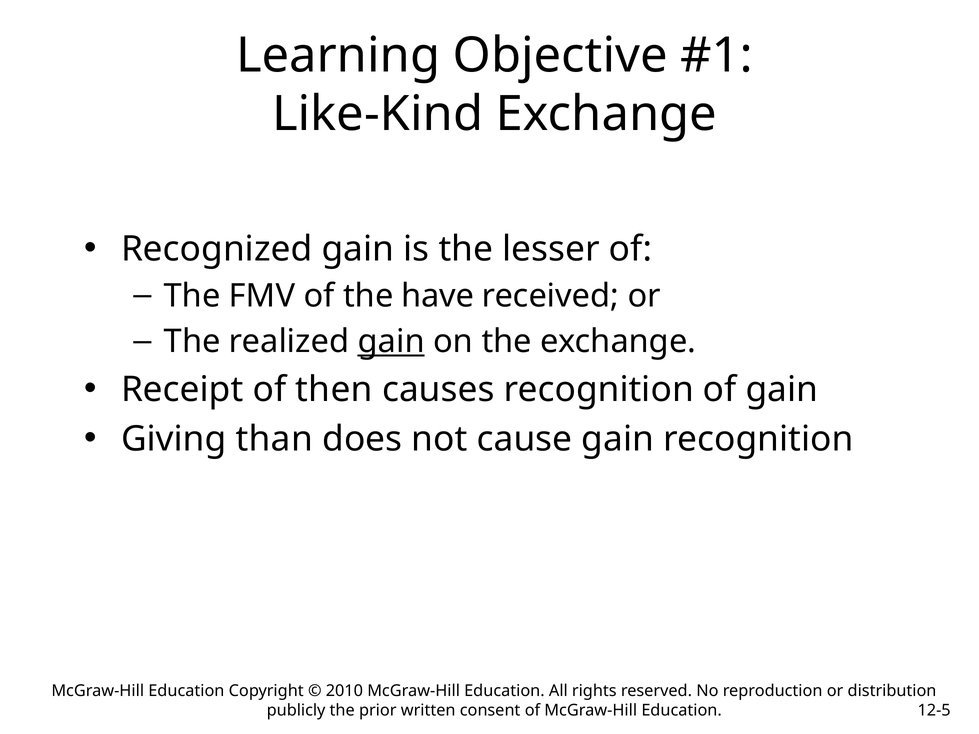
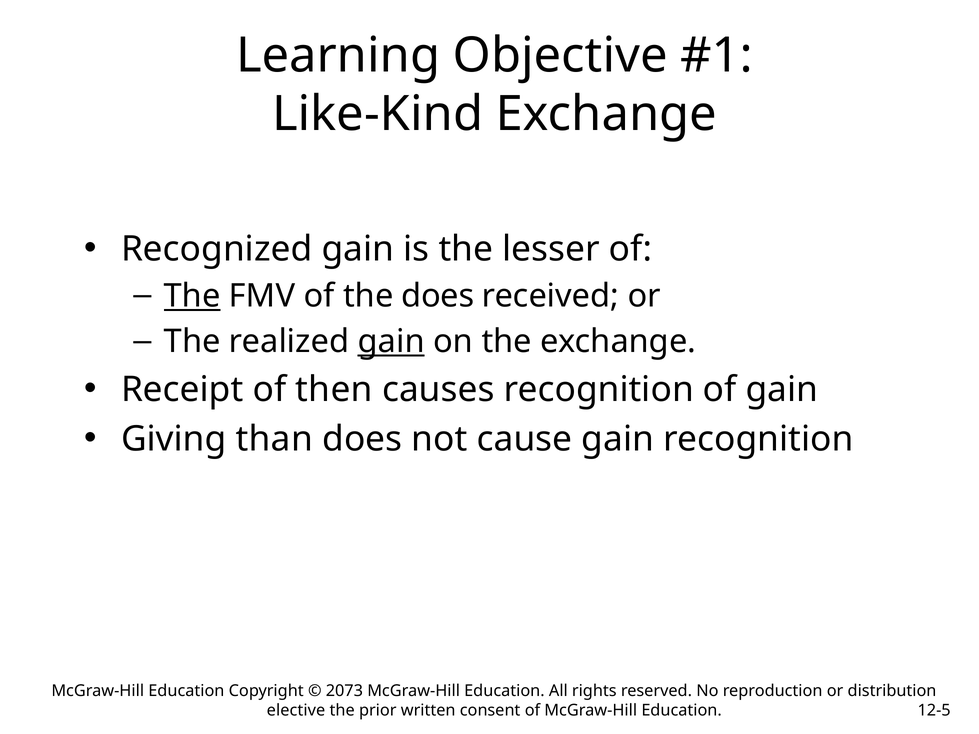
The underline: none -> present (192, 296)
the have: have -> does (438, 296)
2010: 2010 -> 2073 (344, 691)
publicly: publicly -> elective (296, 711)
